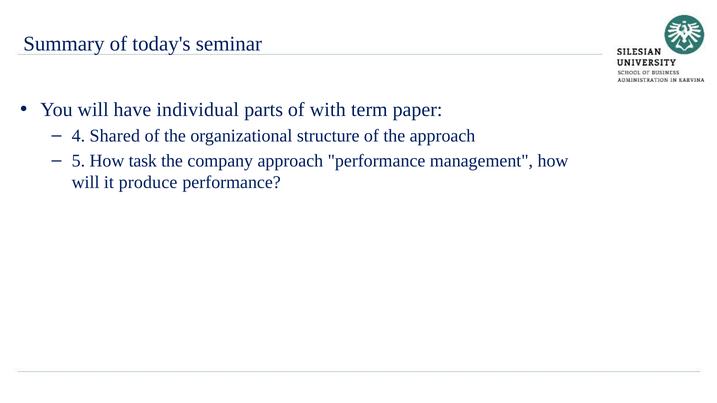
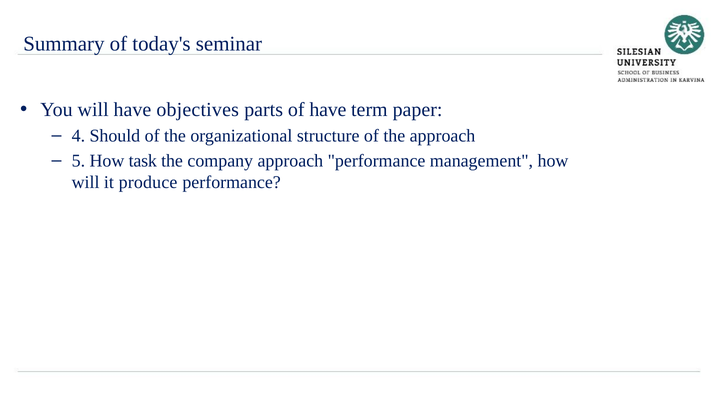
individual: individual -> objectives (198, 110)
of with: with -> have (328, 110)
Shared: Shared -> Should (115, 136)
